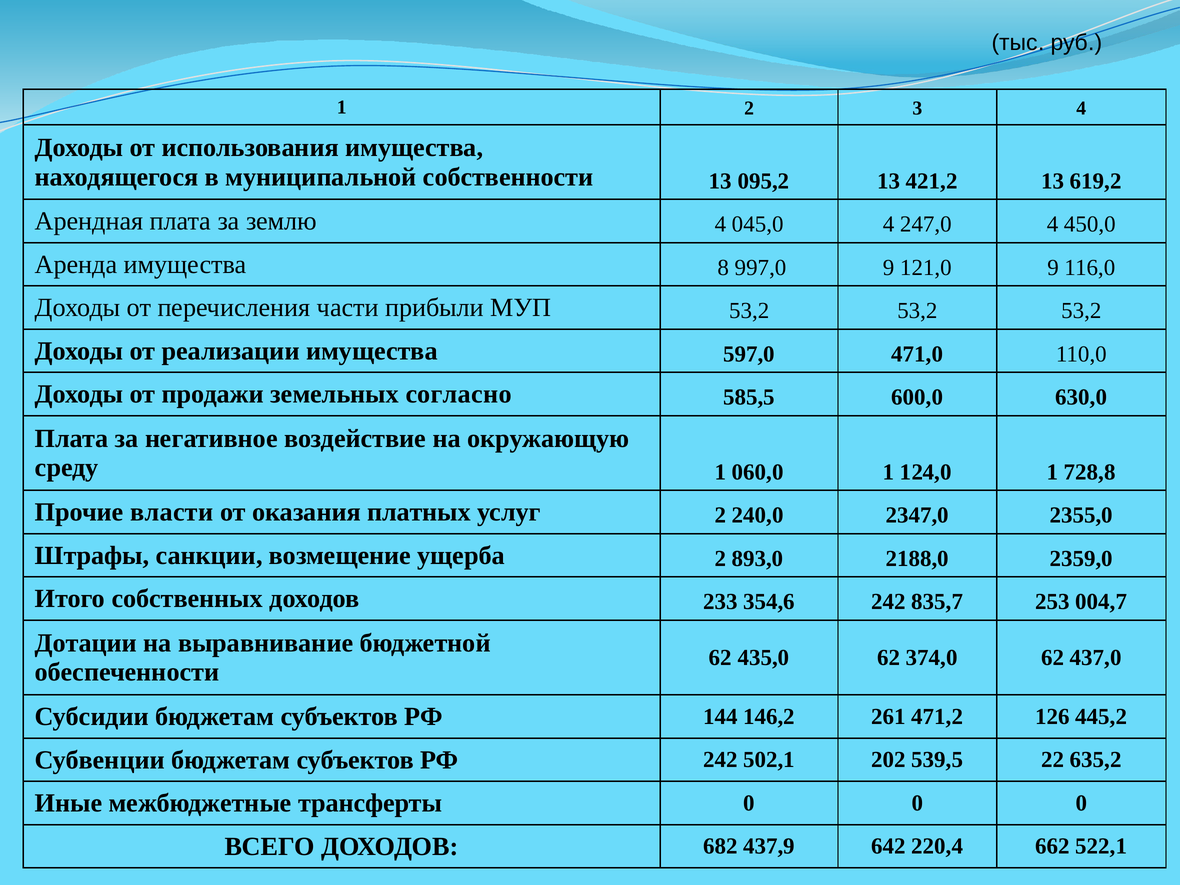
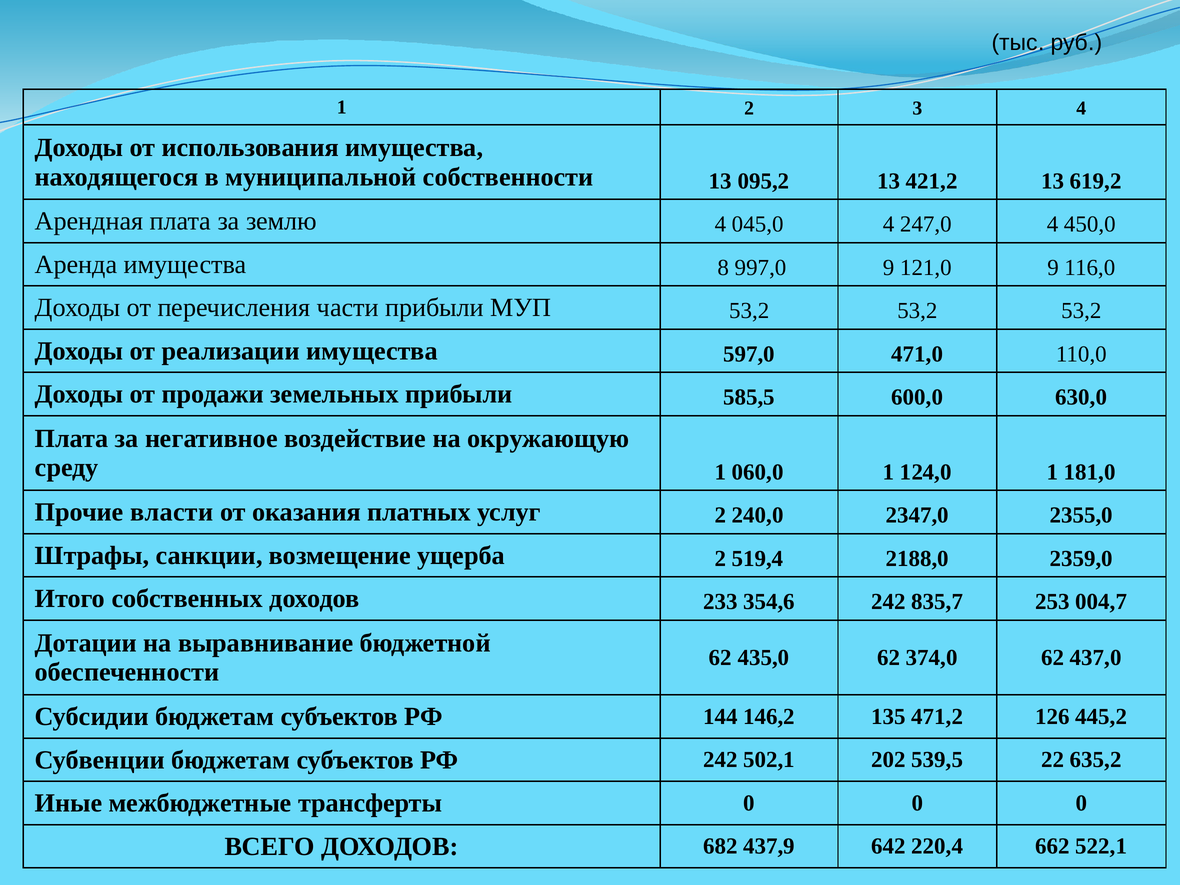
земельных согласно: согласно -> прибыли (459, 394)
728,8: 728,8 -> 181,0 (1090, 472)
893,0: 893,0 -> 519,4 (758, 559)
261: 261 -> 135 (889, 717)
